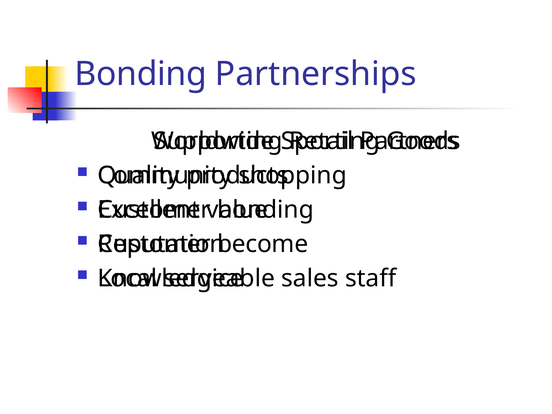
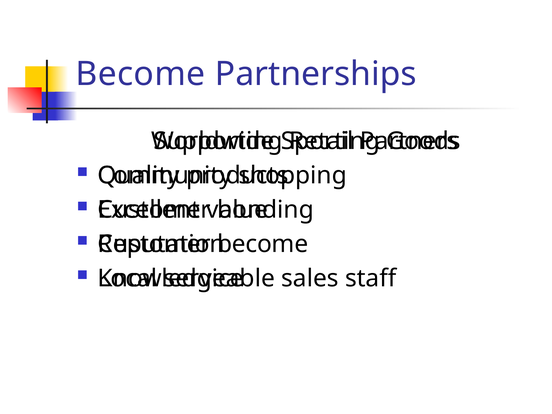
Bonding: Bonding -> Become (140, 74)
